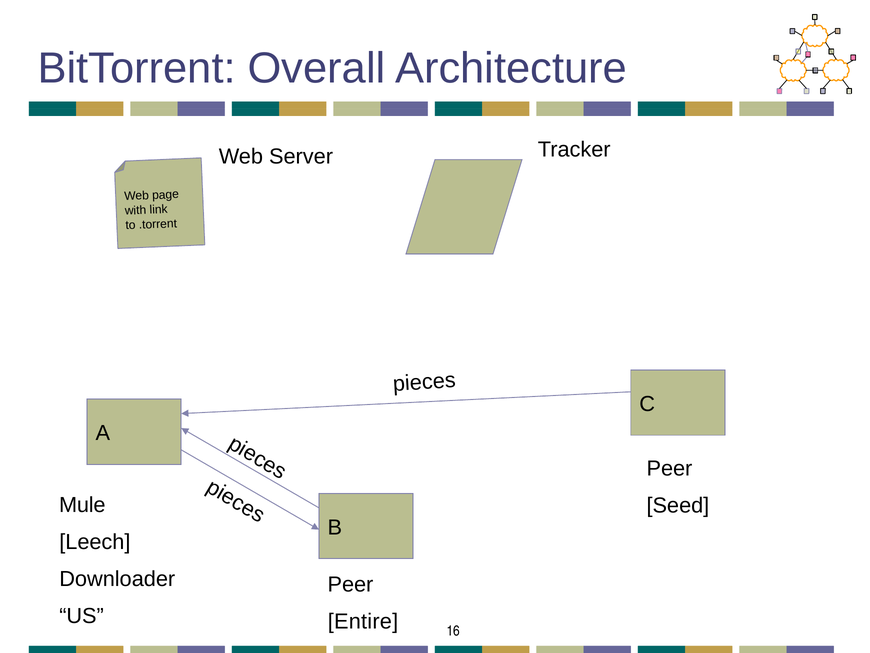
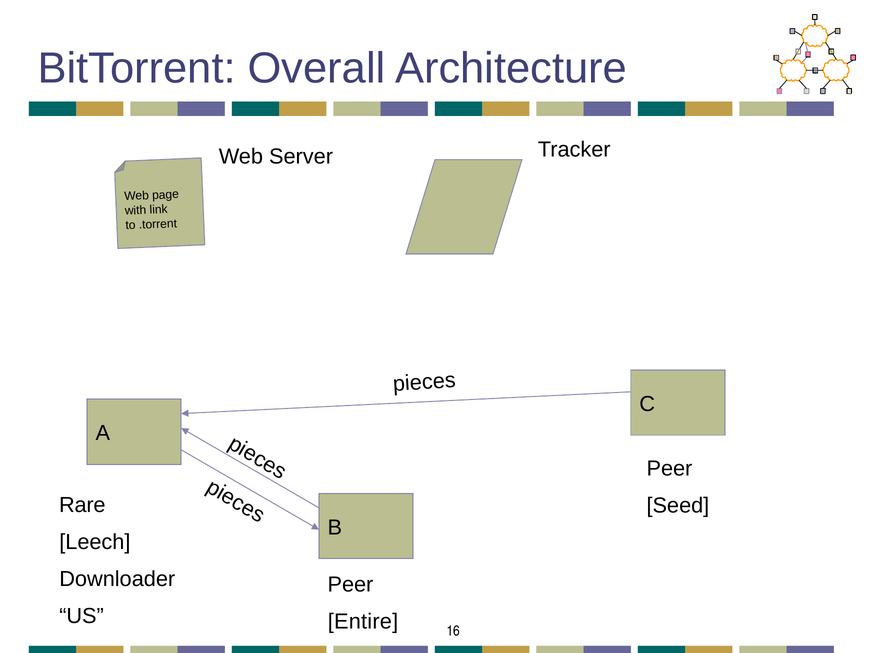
Mule: Mule -> Rare (82, 505)
